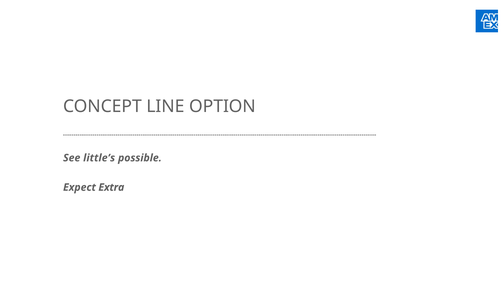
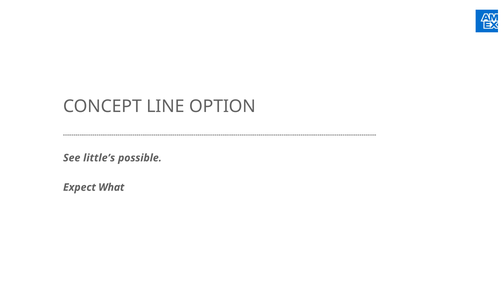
Extra: Extra -> What (111, 187)
